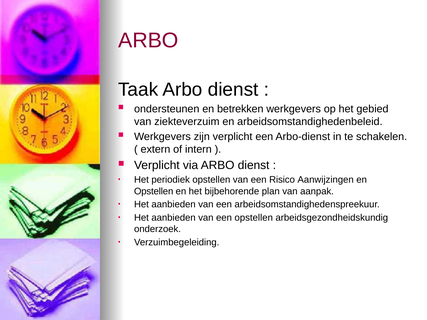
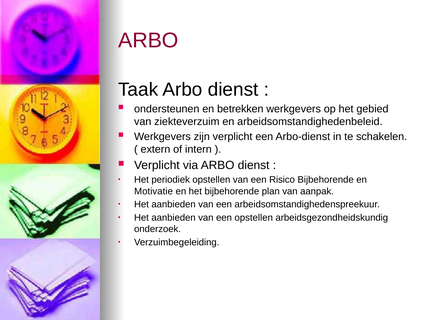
Risico Aanwijzingen: Aanwijzingen -> Bijbehorende (326, 180)
Opstellen: Opstellen -> Motivatie (154, 191)
